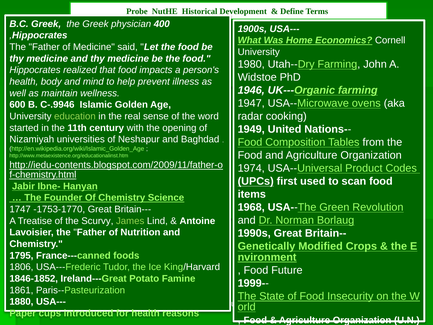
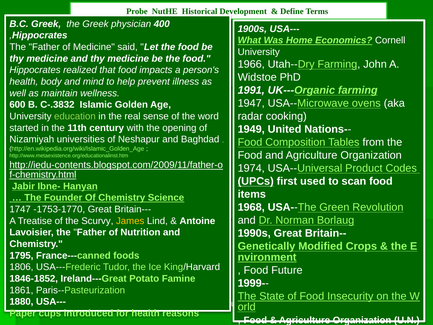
1980: 1980 -> 1966 (251, 64)
1946: 1946 -> 1991 (251, 90)
C-.9946: C-.9946 -> C-.3832 (57, 105)
James colour: light green -> yellow (130, 221)
